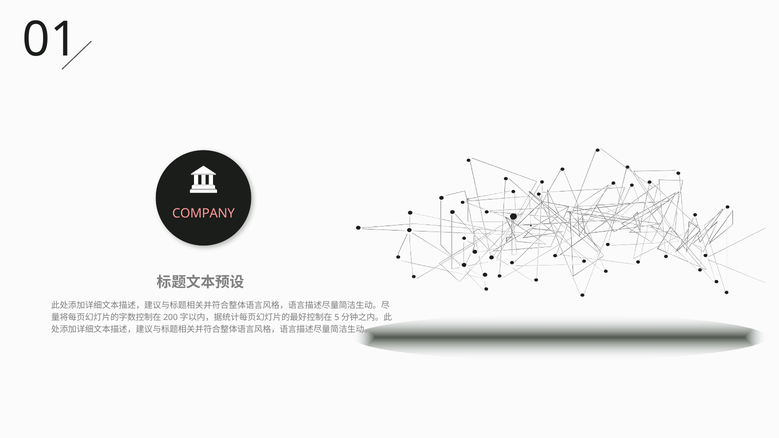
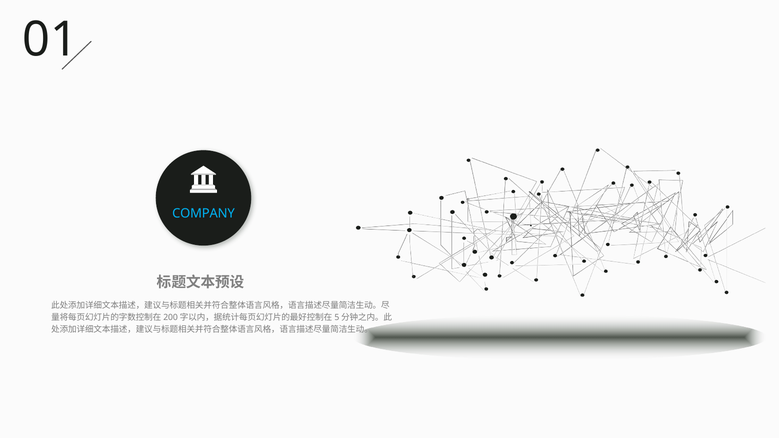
COMPANY colour: pink -> light blue (203, 214)
